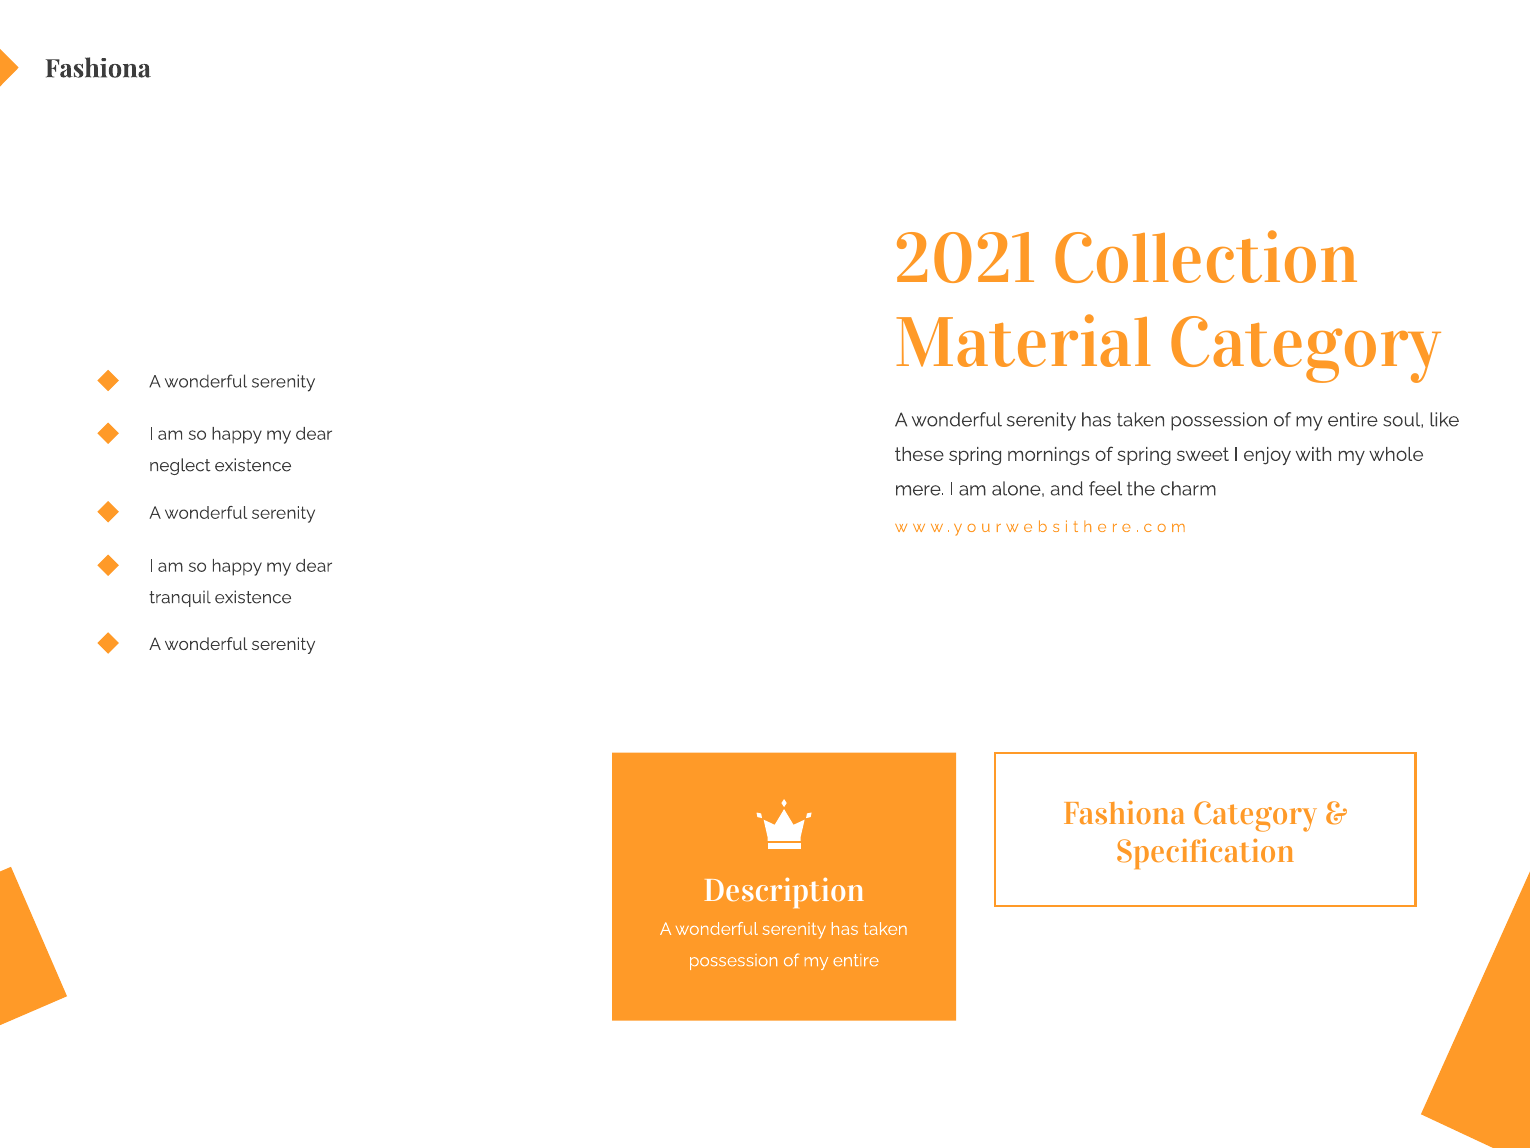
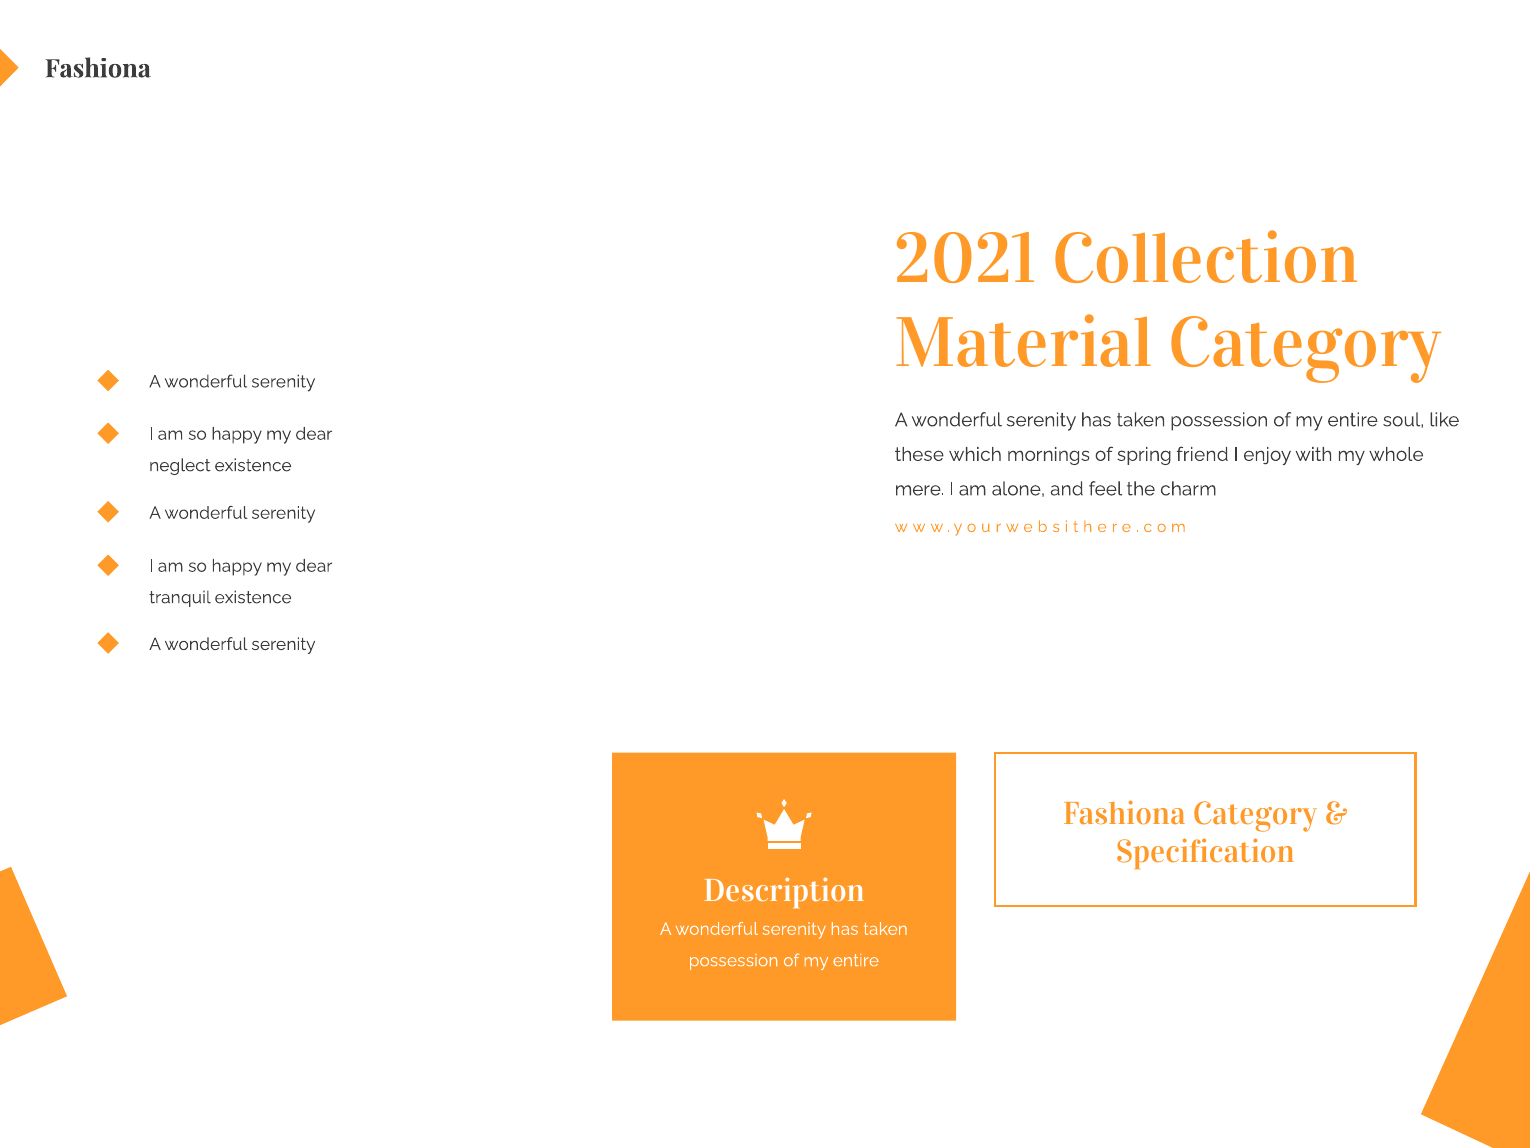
these spring: spring -> which (975, 454)
sweet: sweet -> friend (1202, 454)
